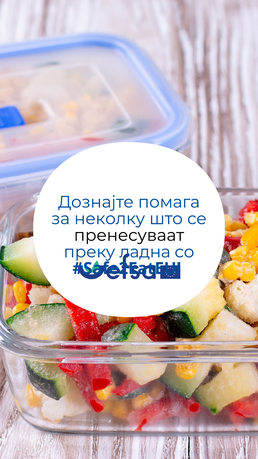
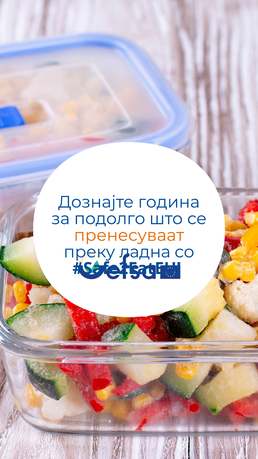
помага: помага -> година (169, 202)
неколку: неколку -> подолго (110, 219)
пренесуваат colour: black -> orange (129, 235)
